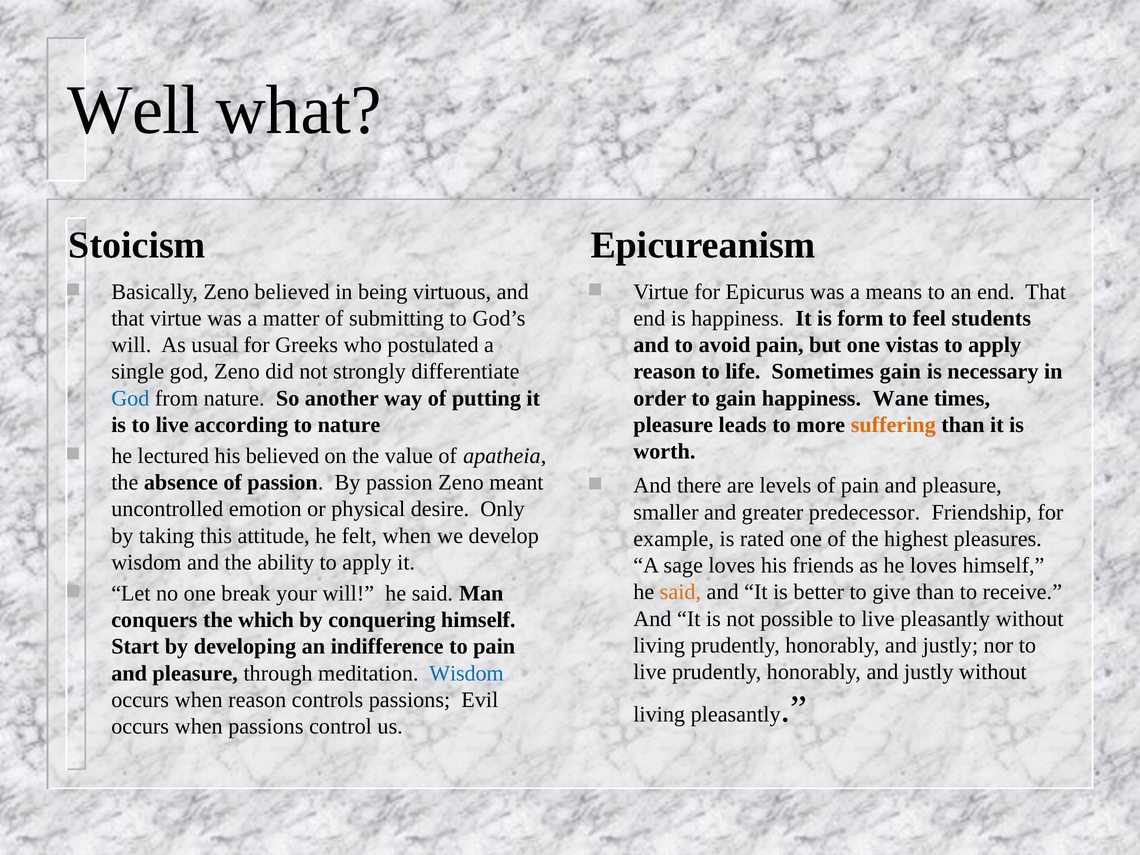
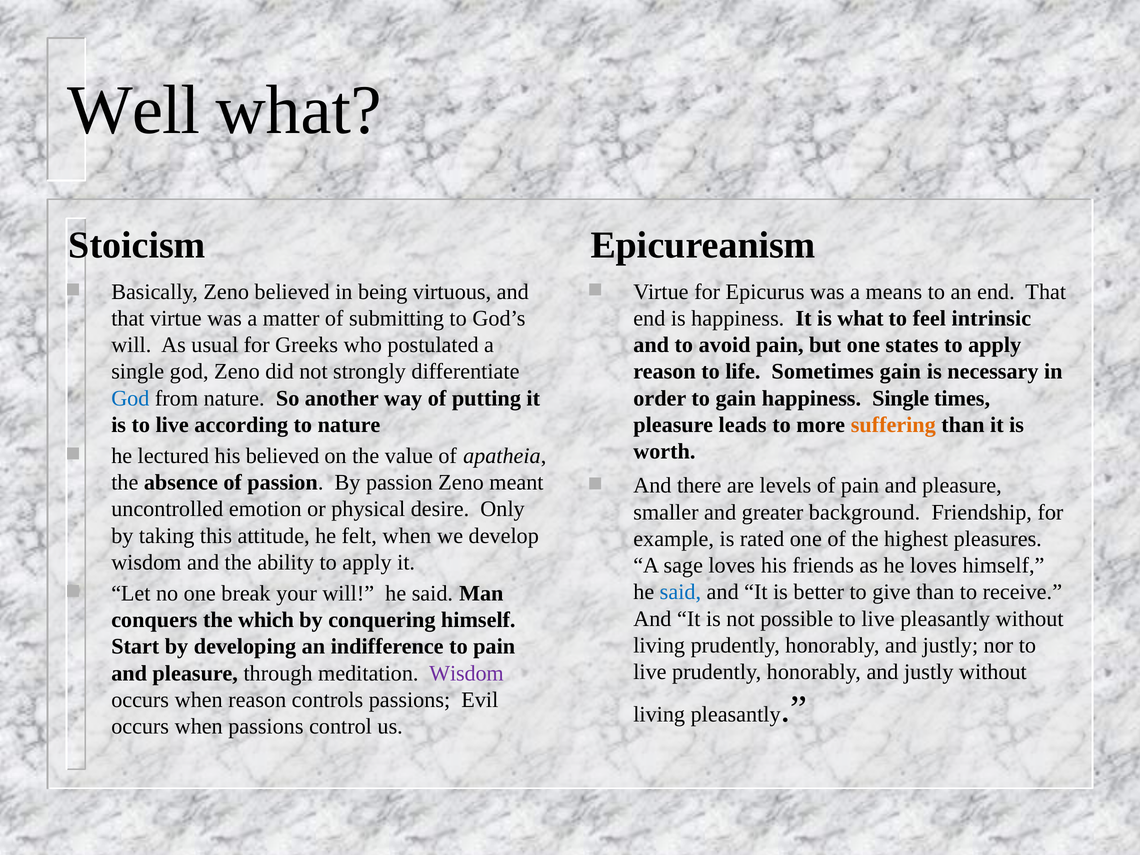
is form: form -> what (860, 318)
students: students -> intrinsic (991, 318)
vistas: vistas -> states (912, 345)
happiness Wane: Wane -> Single (901, 398)
predecessor: predecessor -> background (865, 512)
said colour: orange -> blue (680, 592)
Wisdom colour: blue -> purple (466, 673)
